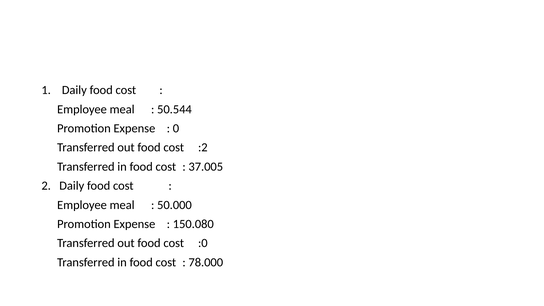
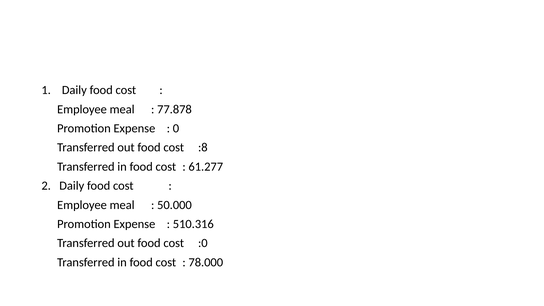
50.544: 50.544 -> 77.878 (174, 109)
:2: :2 -> :8 (203, 148)
37.005: 37.005 -> 61.277 (206, 167)
150.080: 150.080 -> 510.316 (193, 224)
